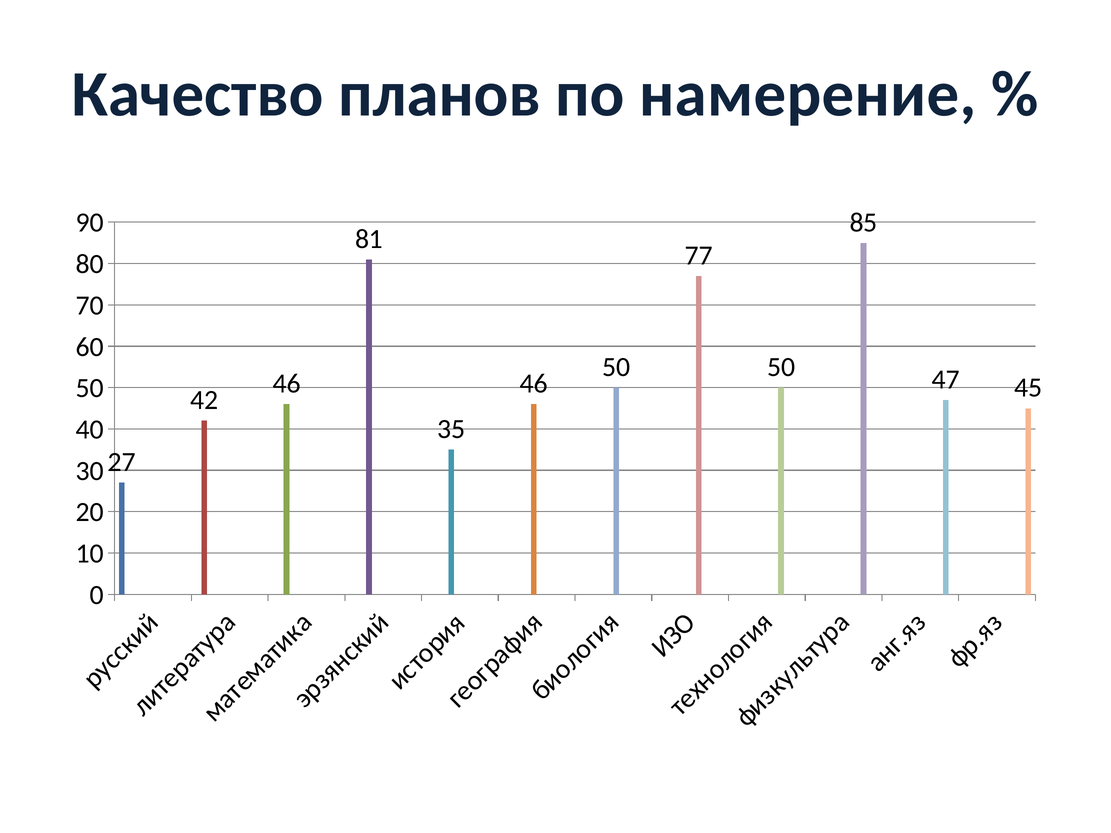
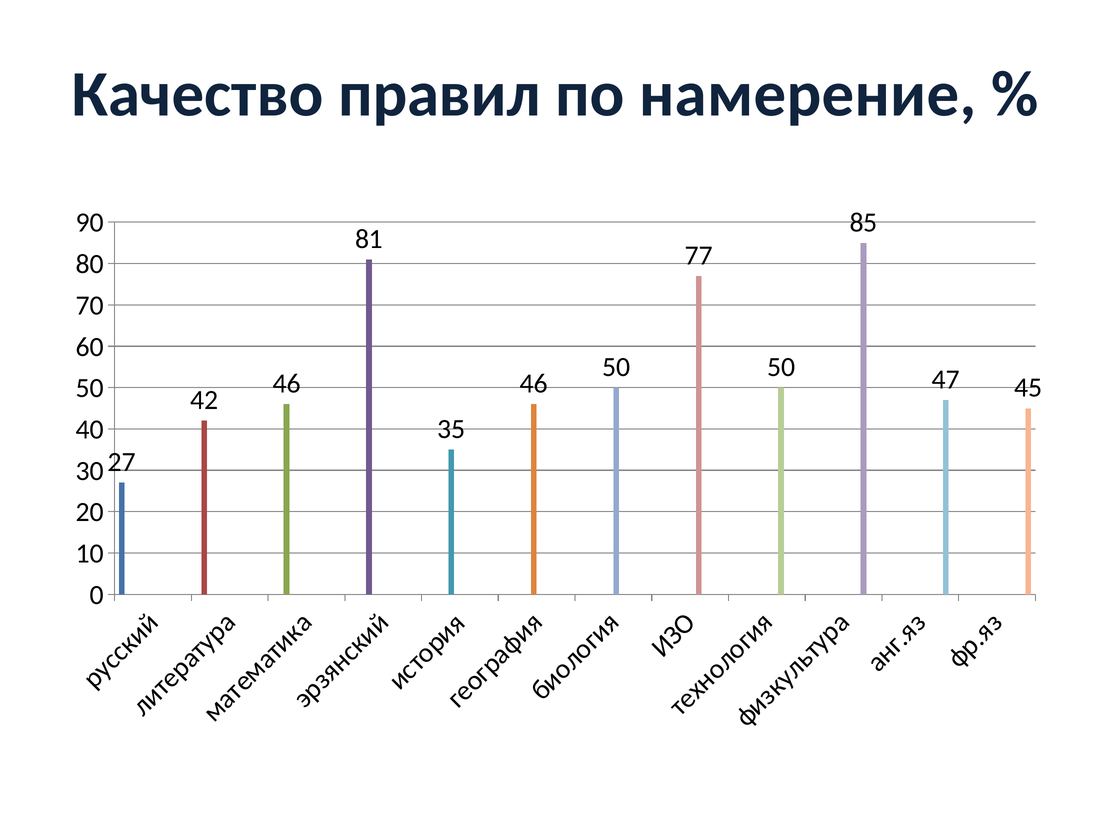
планов: планов -> правил (439, 94)
